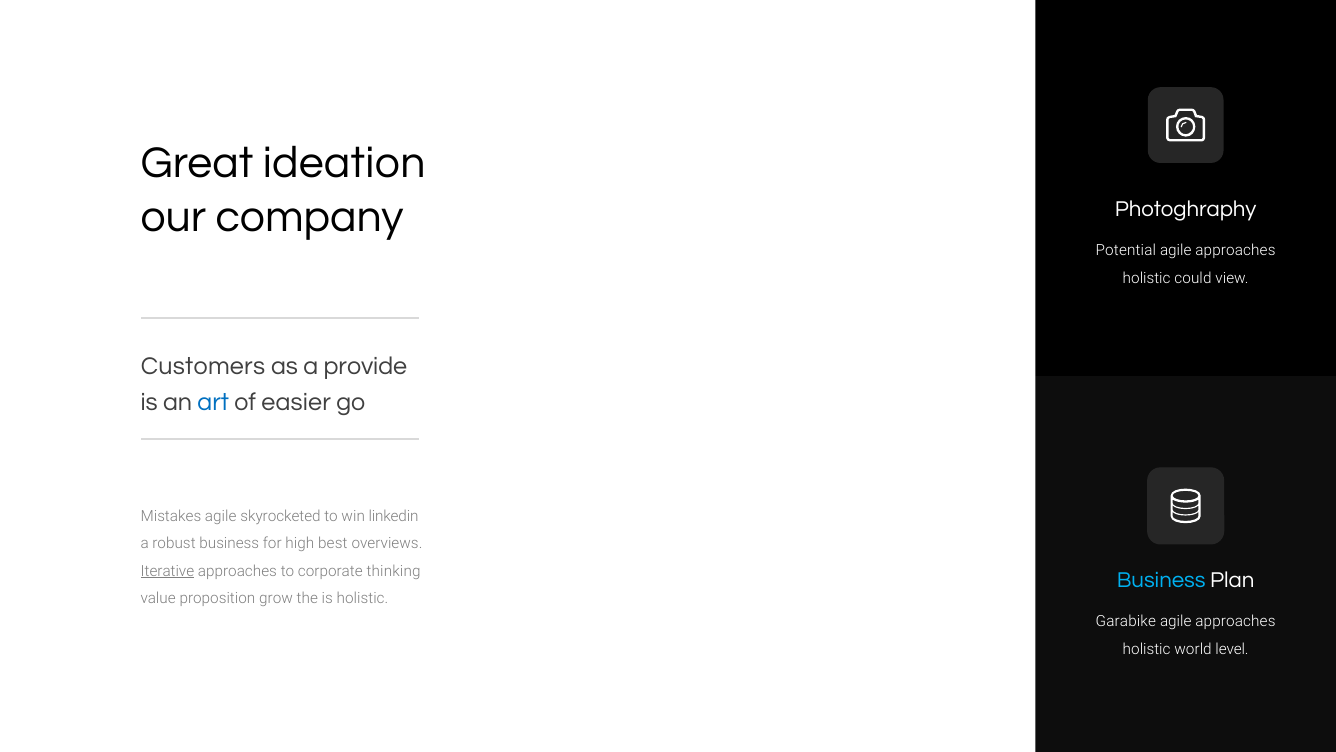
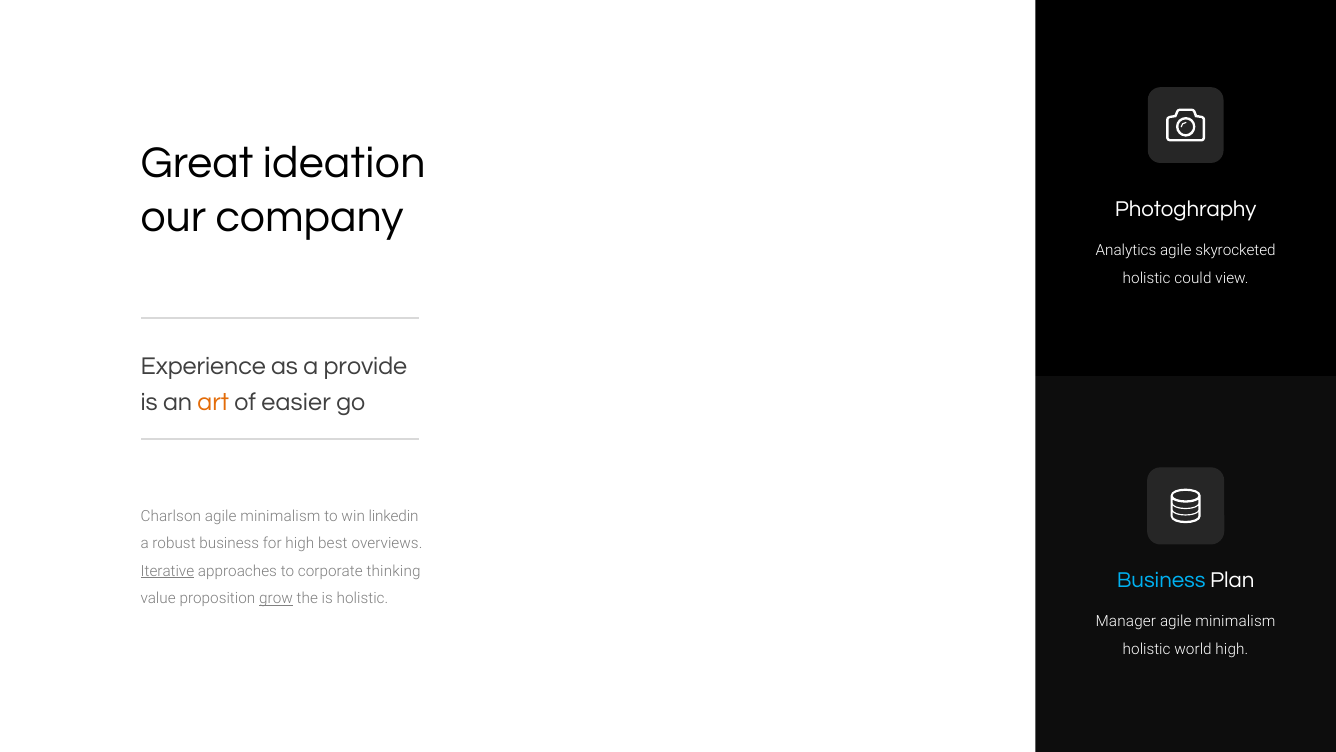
Potential: Potential -> Analytics (1126, 250)
approaches: approaches -> skyrocketed (1236, 250)
Customers: Customers -> Experience (203, 366)
art colour: blue -> orange (213, 402)
Mistakes: Mistakes -> Charlson (171, 516)
skyrocketed: skyrocketed -> minimalism (280, 516)
grow underline: none -> present (276, 598)
Garabike: Garabike -> Manager (1126, 621)
approaches: approaches -> minimalism (1235, 621)
world level: level -> high (1232, 649)
